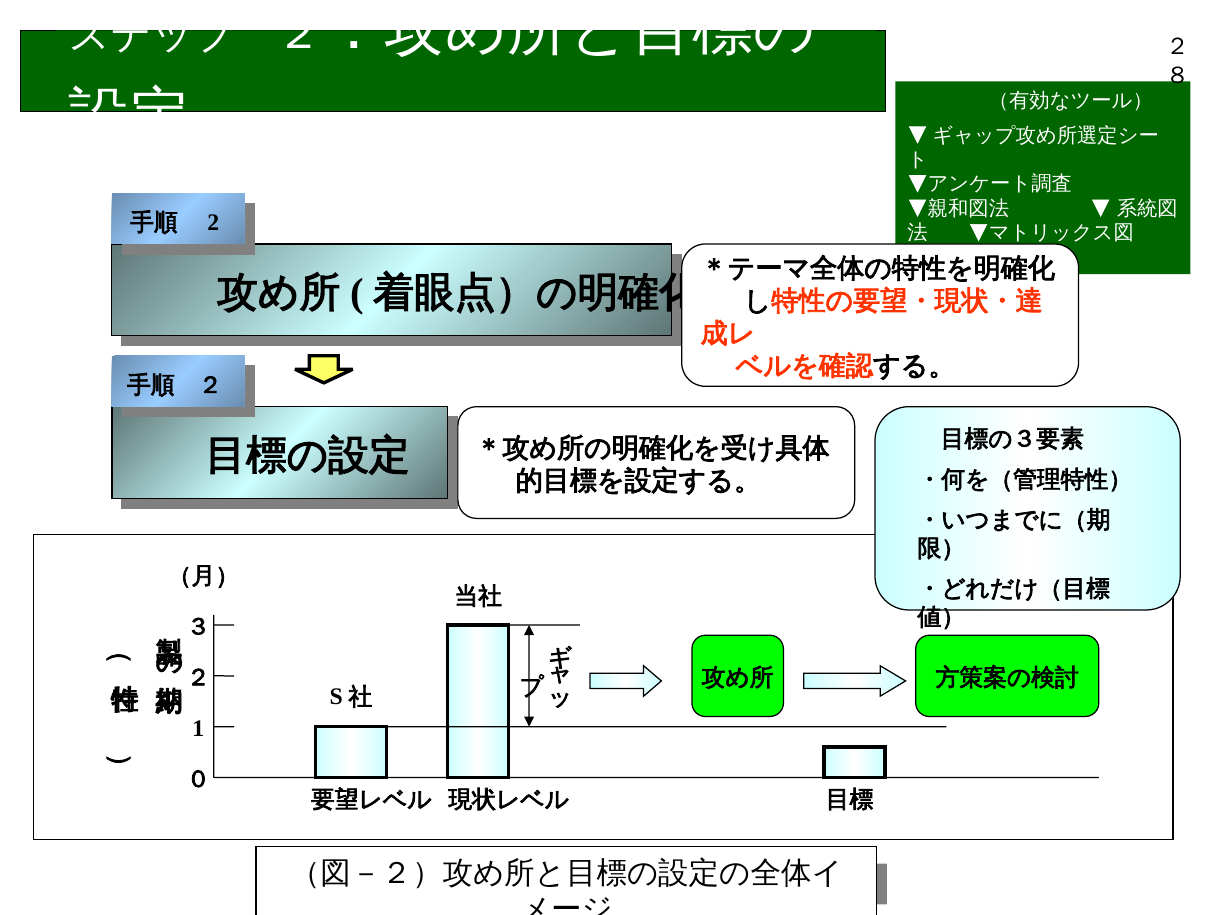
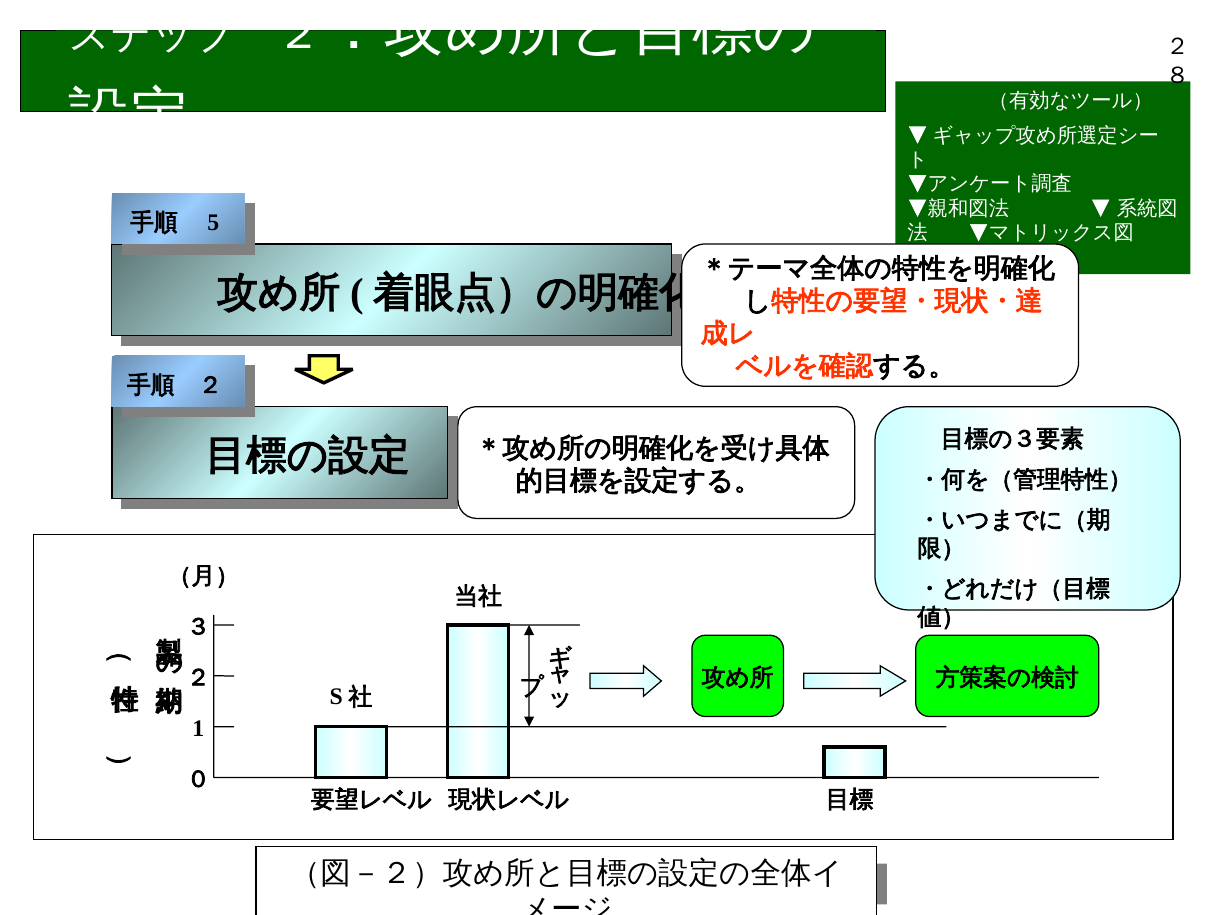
2: 2 -> 5 (213, 223)
